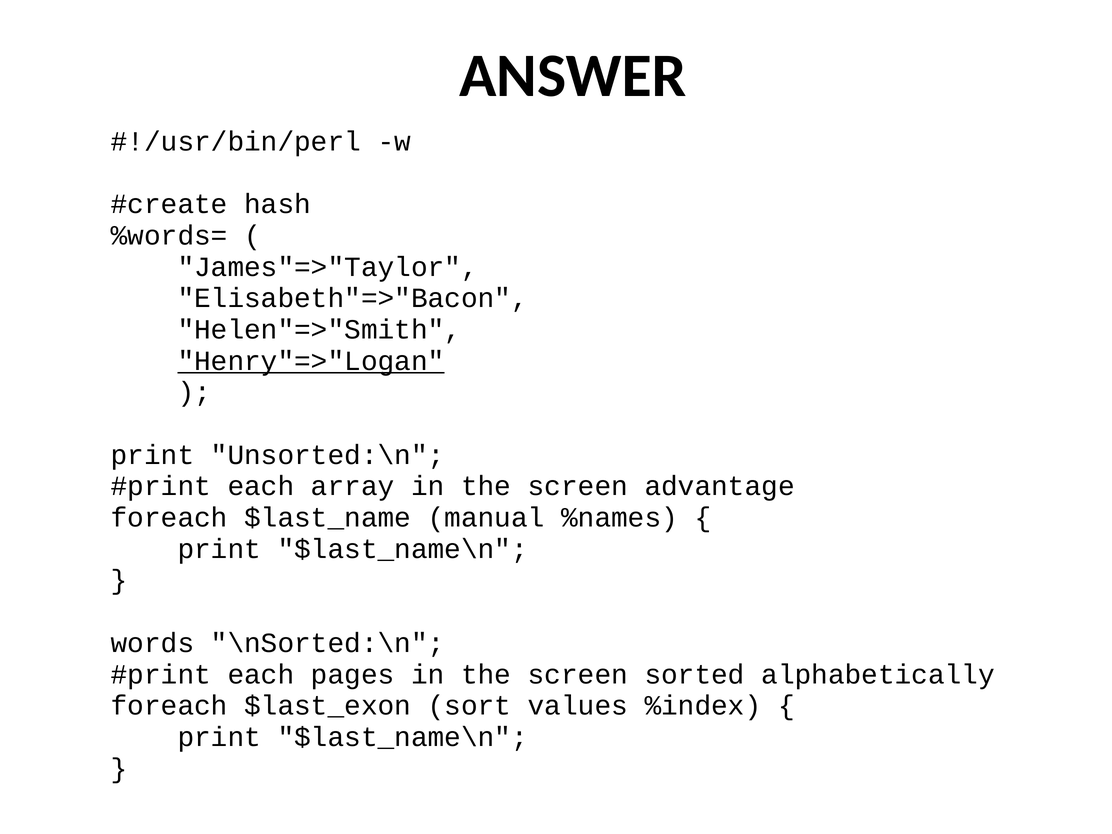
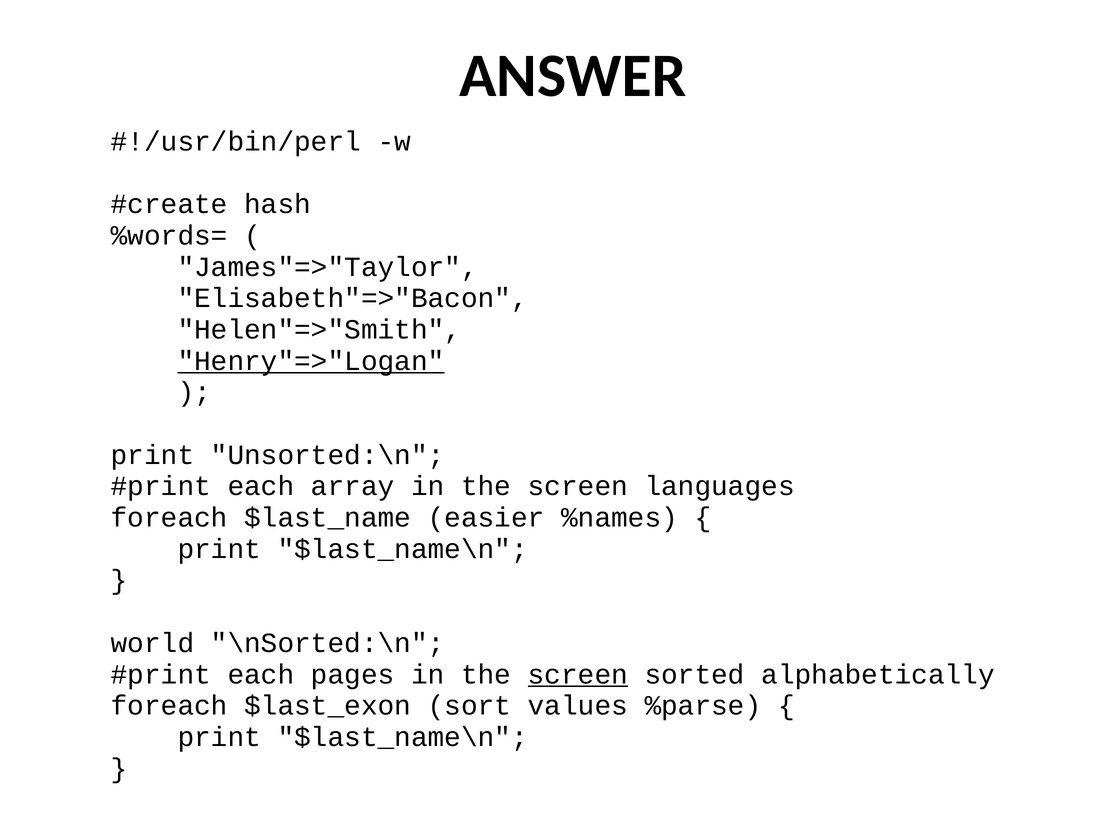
advantage: advantage -> languages (720, 486)
manual: manual -> easier (486, 518)
words: words -> world (153, 643)
screen underline: none -> present (578, 674)
%index: %index -> %parse (703, 706)
